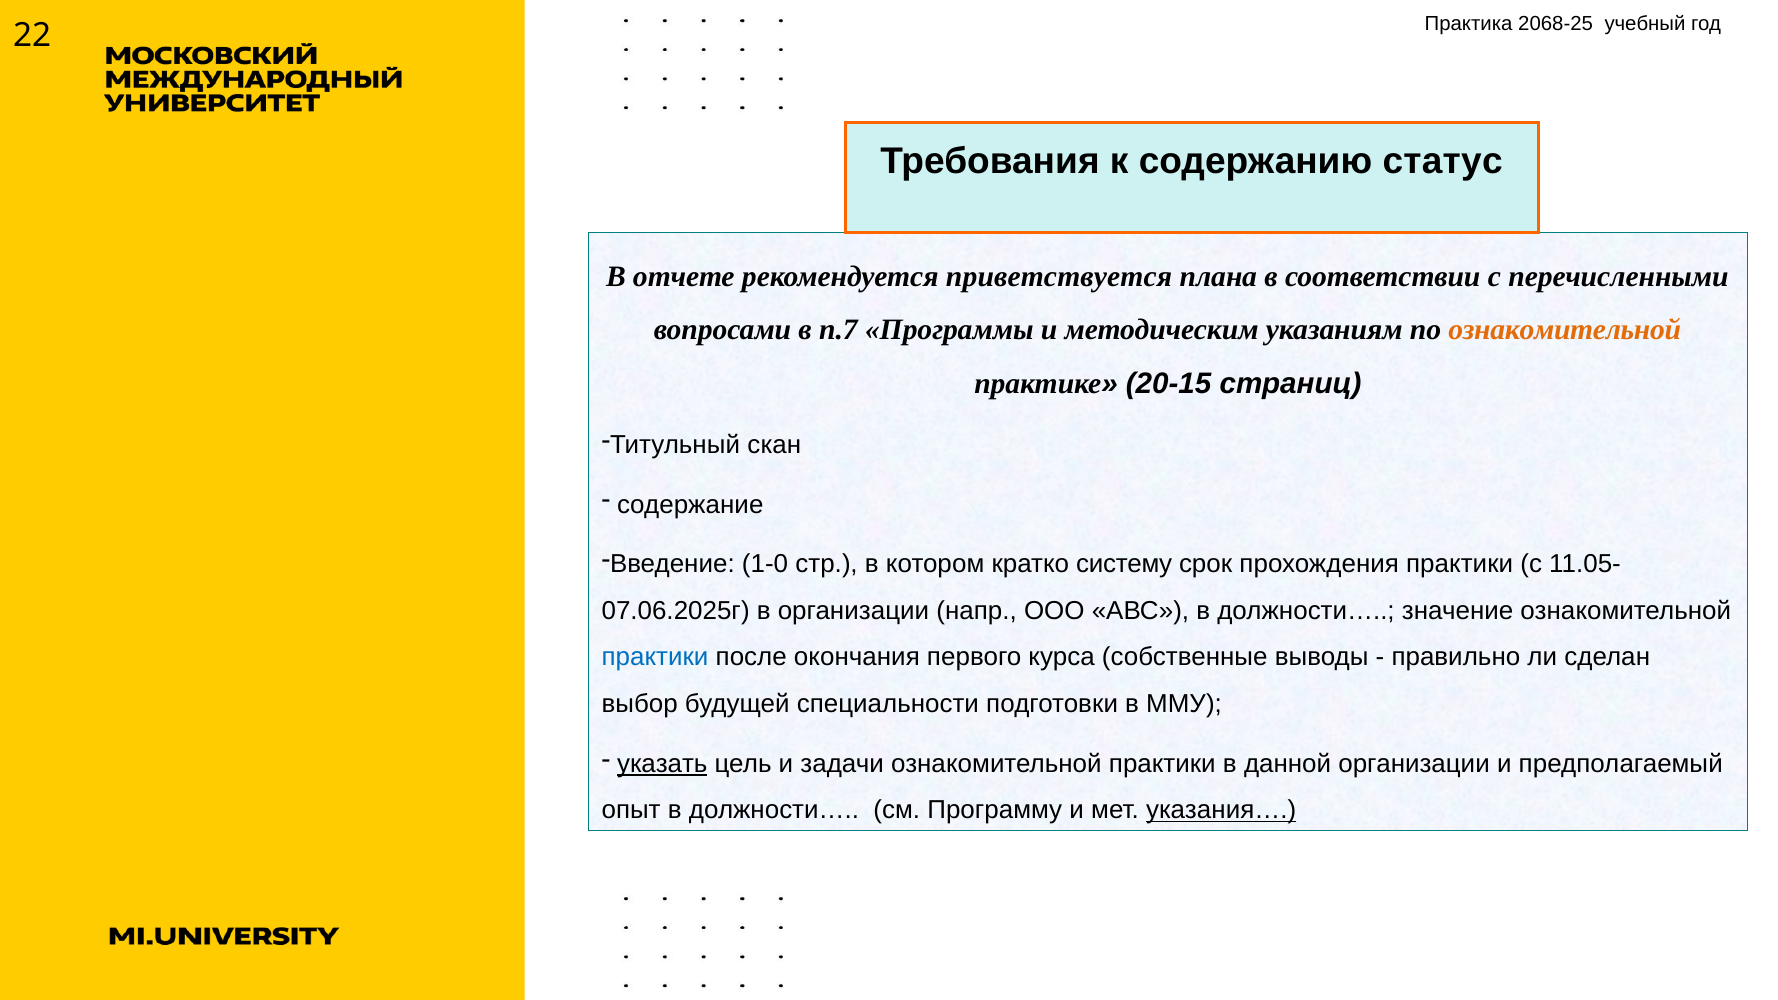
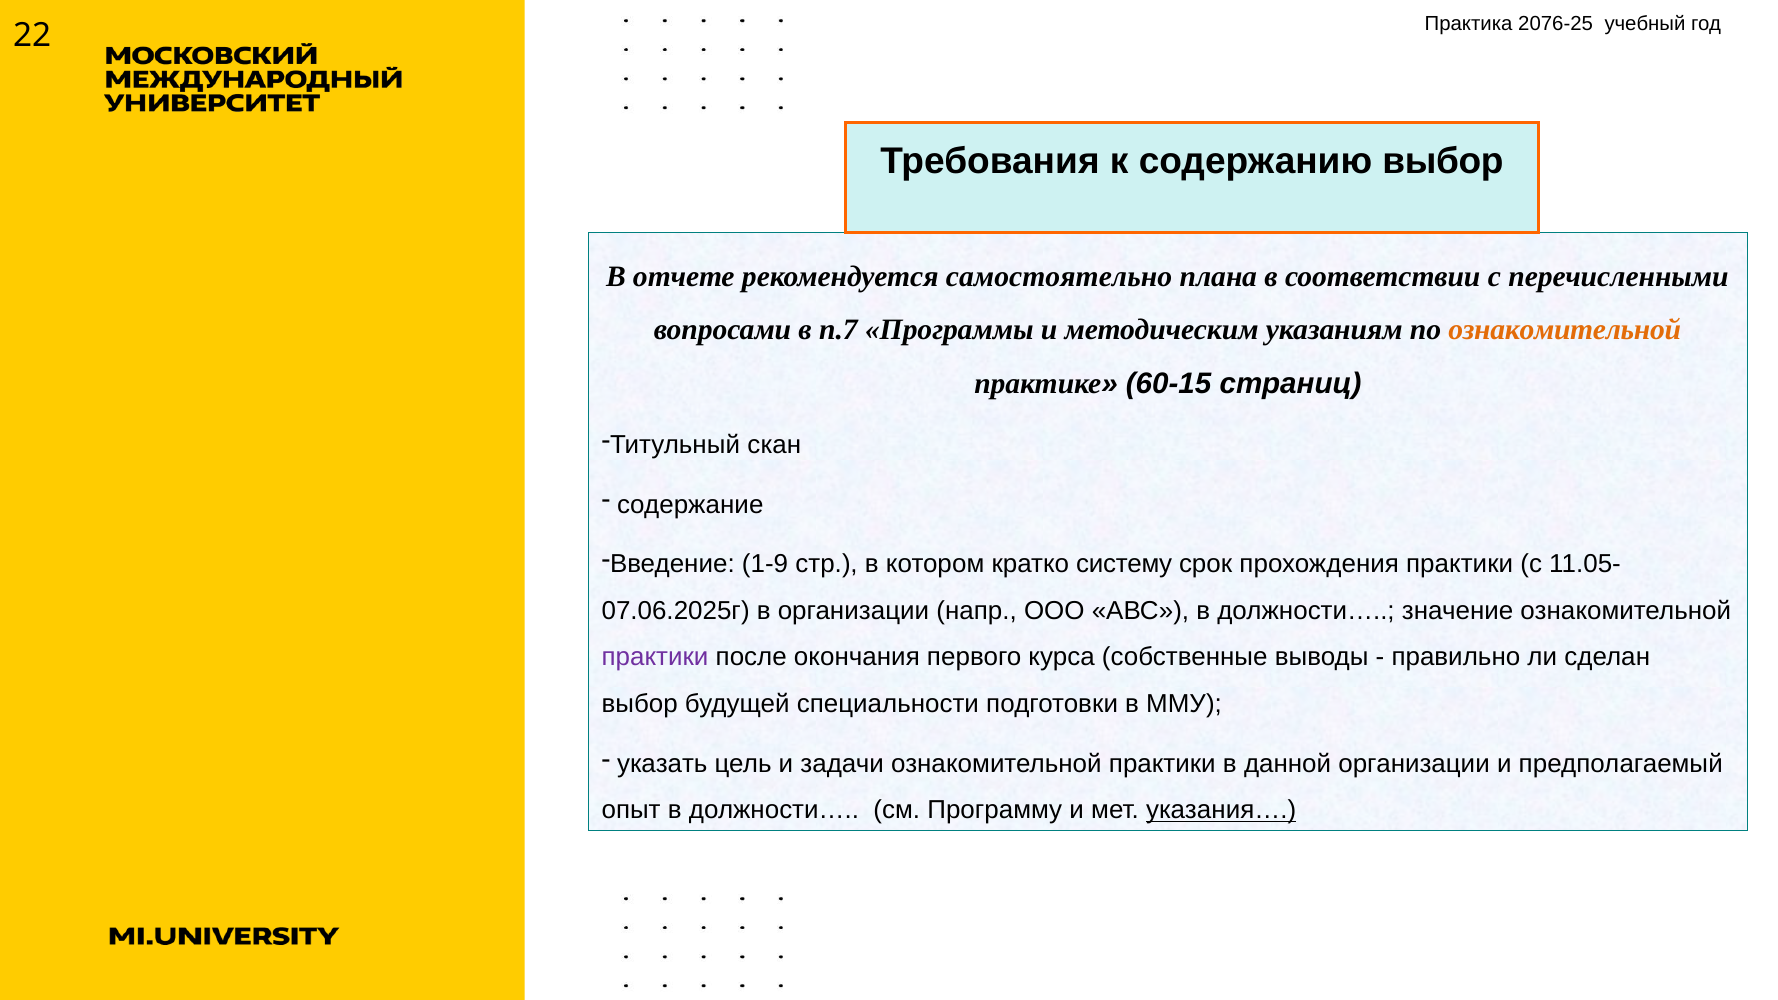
2068-25: 2068-25 -> 2076-25 (1556, 24)
содержанию статус: статус -> выбор (1443, 161)
приветствуется: приветствуется -> самостоятельно (1059, 277)
20-15: 20-15 -> 60-15 (1169, 383)
1-0: 1-0 -> 1-9 (765, 564)
практики colour: blue -> purple (655, 658)
указать underline: present -> none (662, 764)
